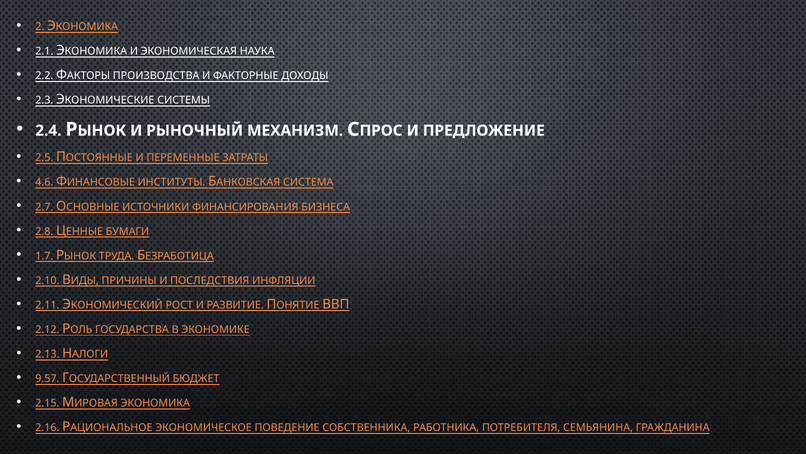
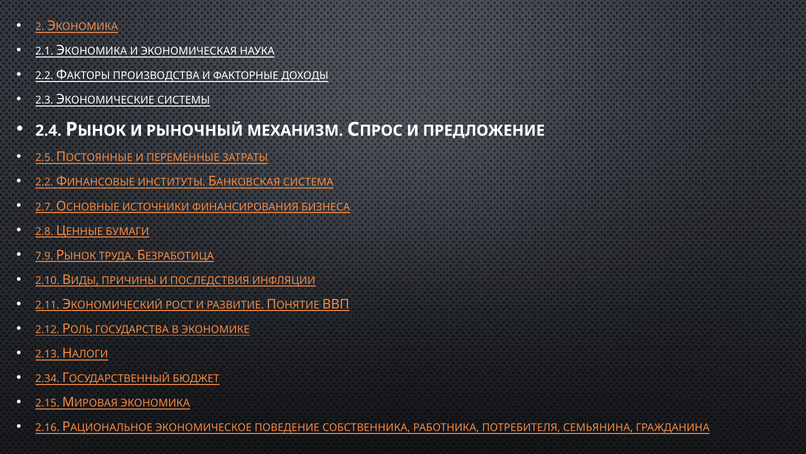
4.6: 4.6 -> 2.2 (44, 182)
1.7: 1.7 -> 7.9 (44, 256)
9.57: 9.57 -> 2.34 (47, 378)
